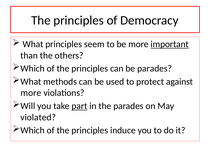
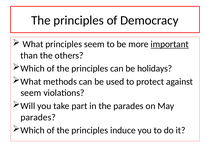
be parades: parades -> holidays (155, 68)
more: more -> seem (31, 93)
part underline: present -> none (79, 106)
violated: violated -> parades (38, 117)
